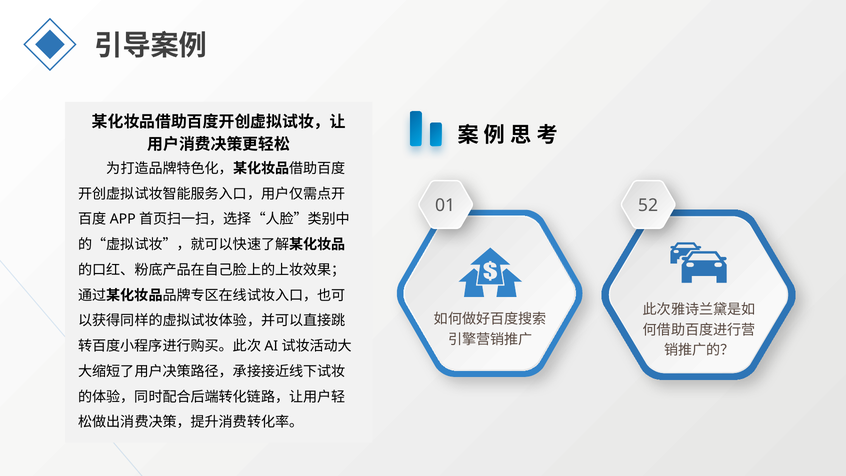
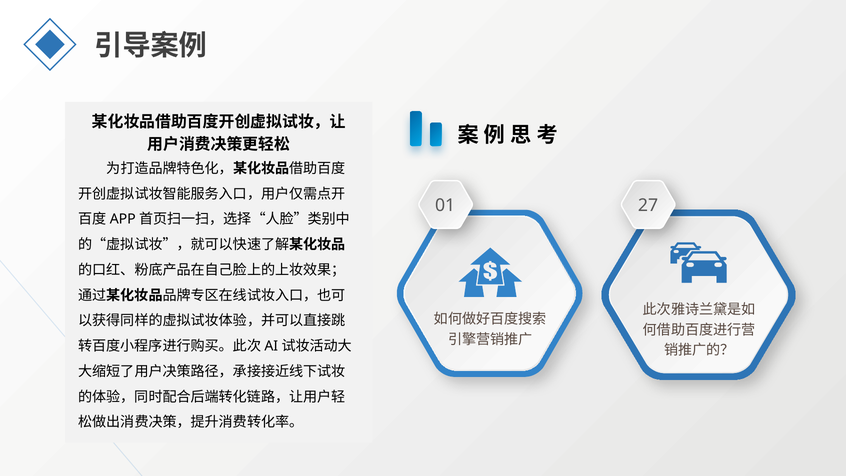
52: 52 -> 27 (648, 206)
